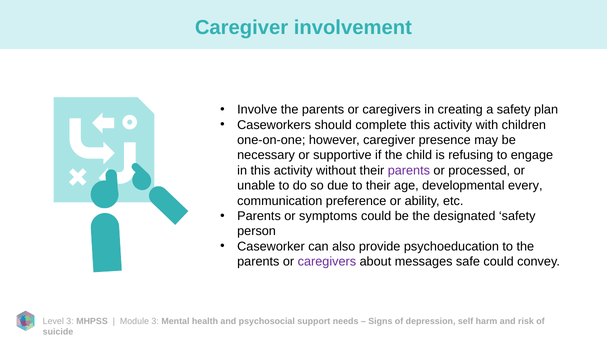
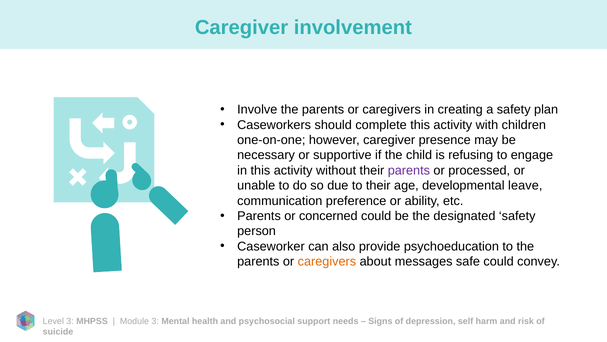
every: every -> leave (525, 185)
symptoms: symptoms -> concerned (328, 216)
caregivers colour: purple -> orange (327, 261)
